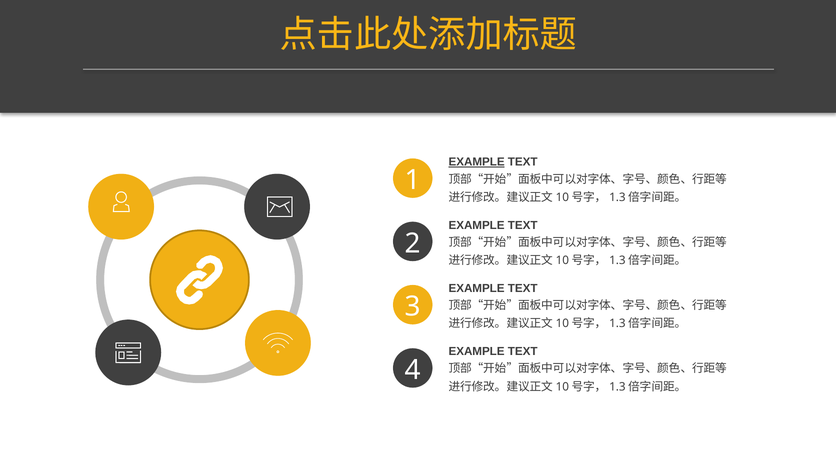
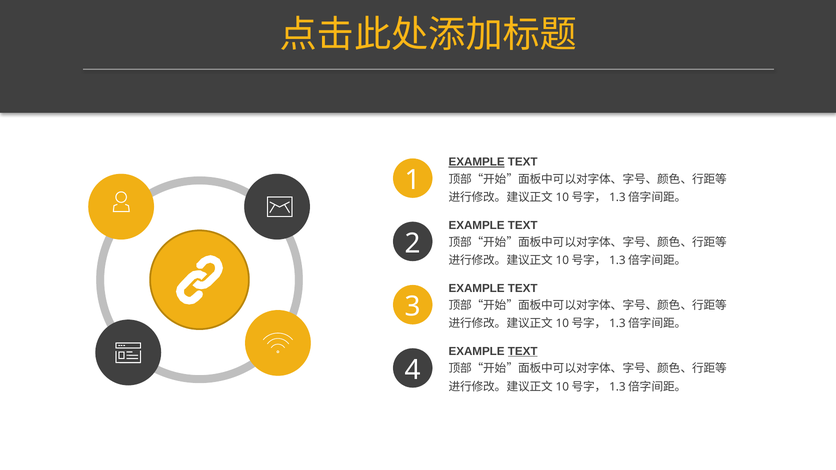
TEXT underline: none -> present (523, 352)
